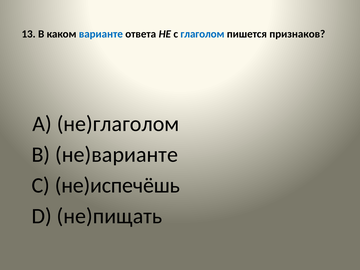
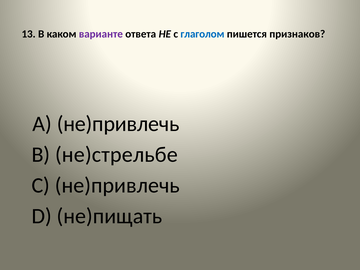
варианте colour: blue -> purple (101, 34)
A не)глаголом: не)глаголом -> не)привлечь (118, 124)
не)варианте: не)варианте -> не)стрельбе (116, 155)
C не)испечёшь: не)испечёшь -> не)привлечь (117, 185)
